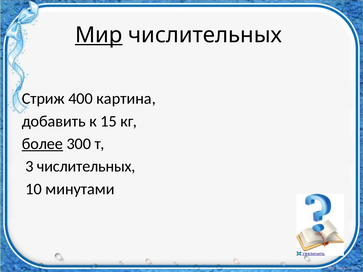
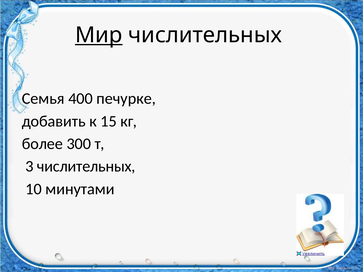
Стриж: Стриж -> Семья (43, 99)
картина: картина -> печурке (126, 99)
более underline: present -> none (42, 144)
